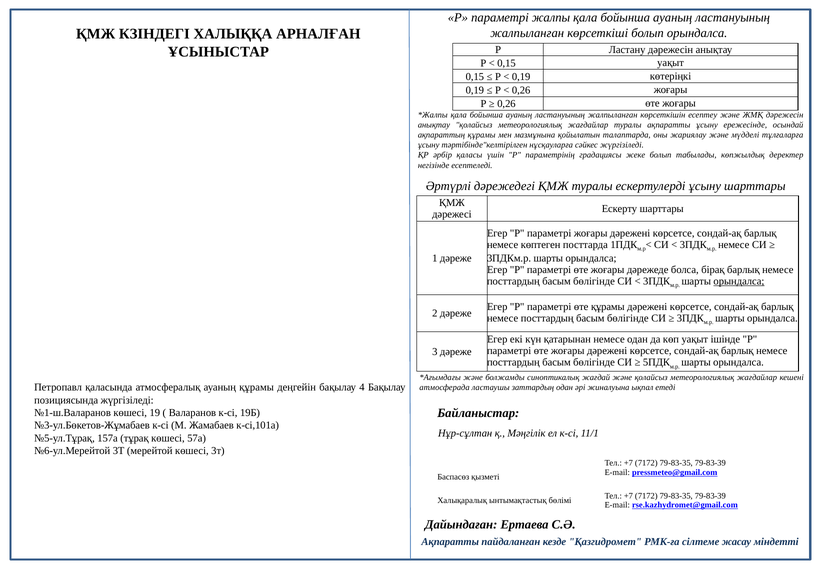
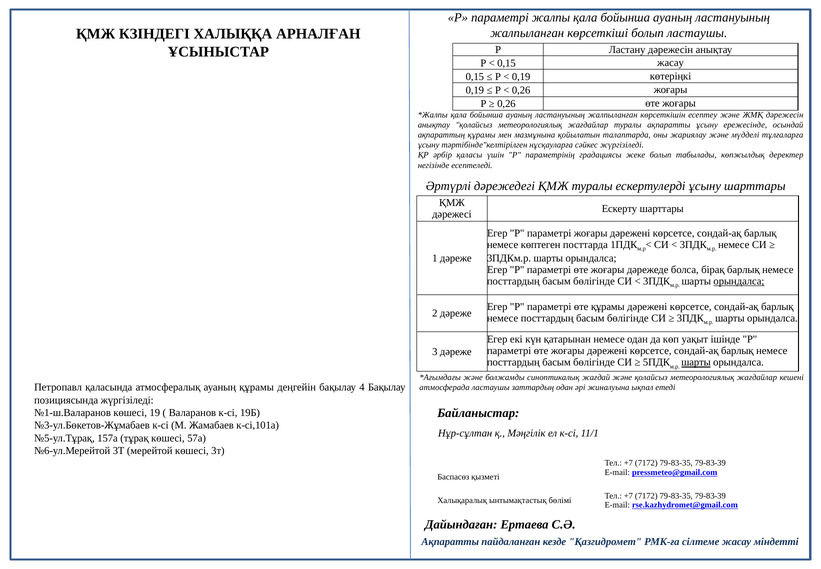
болып орындалса: орындалса -> ластаушы (697, 33)
0,15 уақыт: уақыт -> жасау (671, 63)
шарты underline: none -> present (696, 362)
